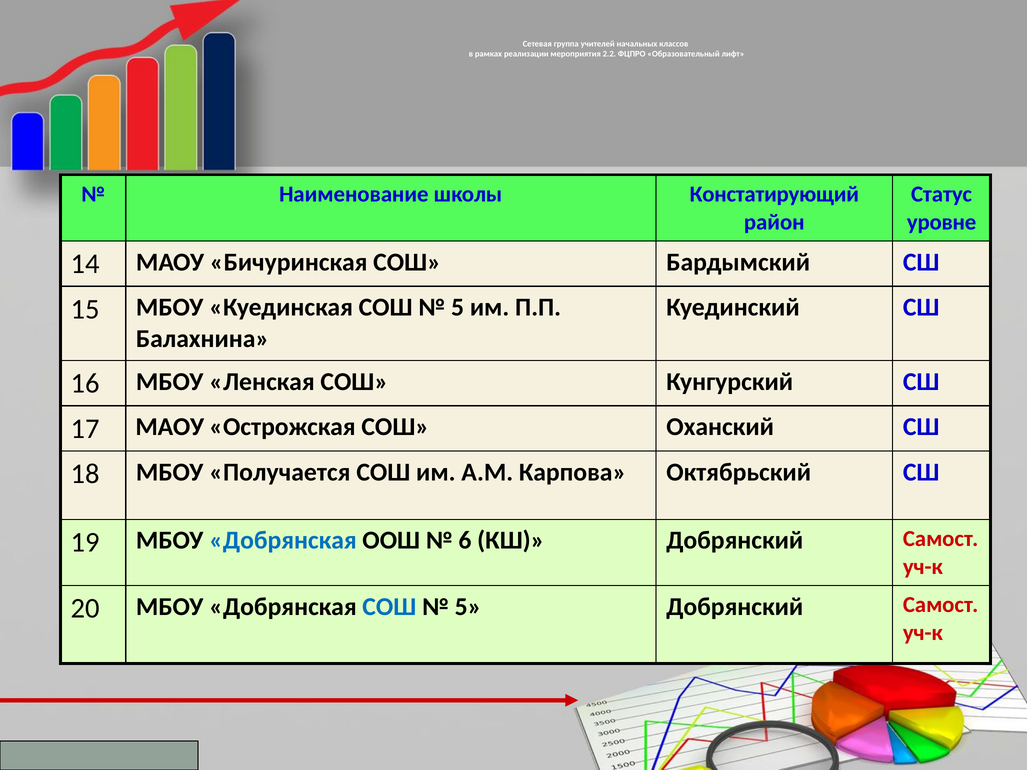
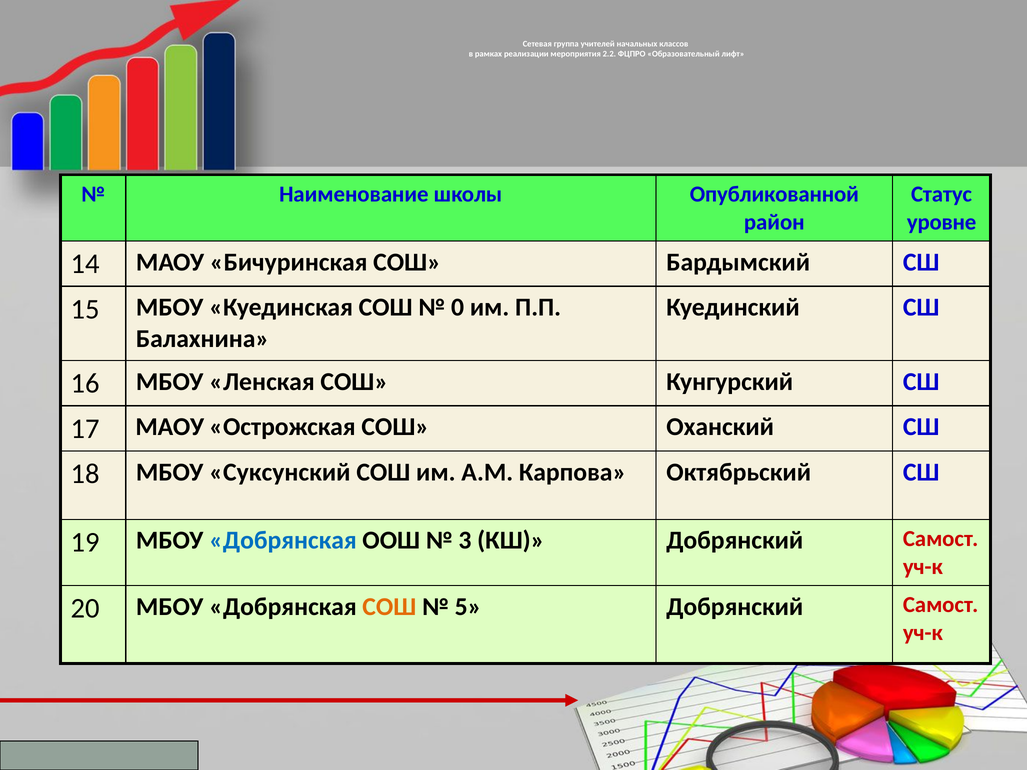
Констатирующий: Констатирующий -> Опубликованной (774, 194)
5: 5 -> 0 (458, 307)
Получается: Получается -> Суксунский (280, 472)
6: 6 -> 3 (465, 541)
СОШ colour: blue -> orange (389, 607)
